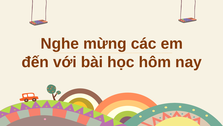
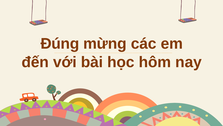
Nghe: Nghe -> Đúng (60, 43)
